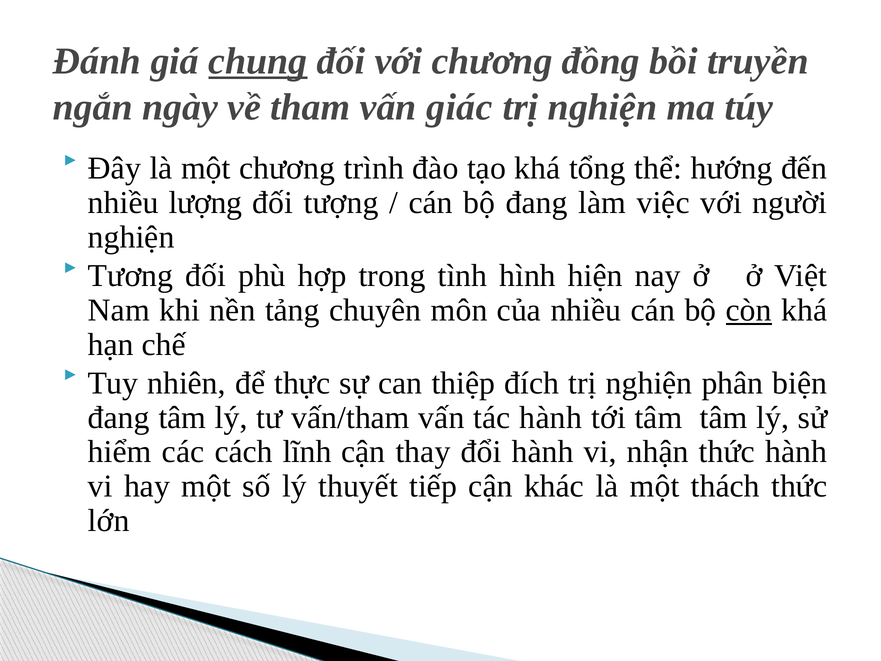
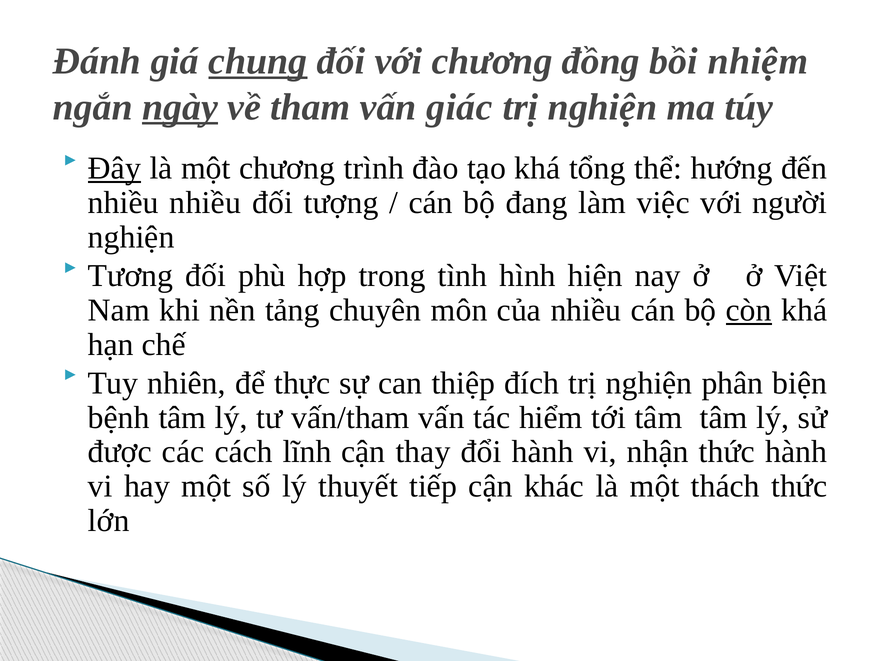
truyền: truyền -> nhiệm (758, 61)
ngày underline: none -> present (180, 107)
Đây underline: none -> present (114, 168)
nhiều lượng: lượng -> nhiều (205, 203)
đang: đang -> bệnh (119, 417)
tác hành: hành -> hiểm (551, 417)
hiểm: hiểm -> được (120, 452)
